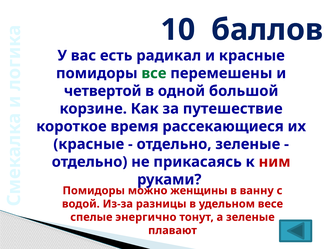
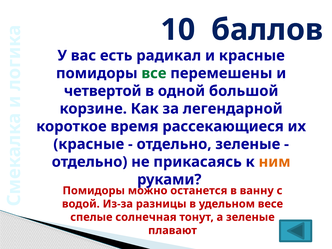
путешествие: путешествие -> легендарной (233, 109)
ним colour: red -> orange (275, 162)
женщины: женщины -> останется (199, 191)
энергично: энергично -> солнечная (146, 217)
